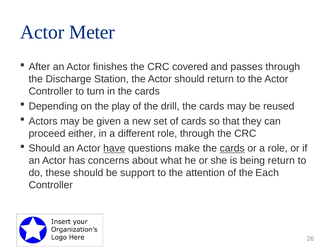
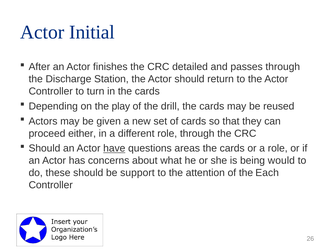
Meter: Meter -> Initial (92, 32)
covered: covered -> detailed (190, 67)
make: make -> areas (187, 149)
cards underline: present -> none (232, 149)
being return: return -> would (281, 161)
